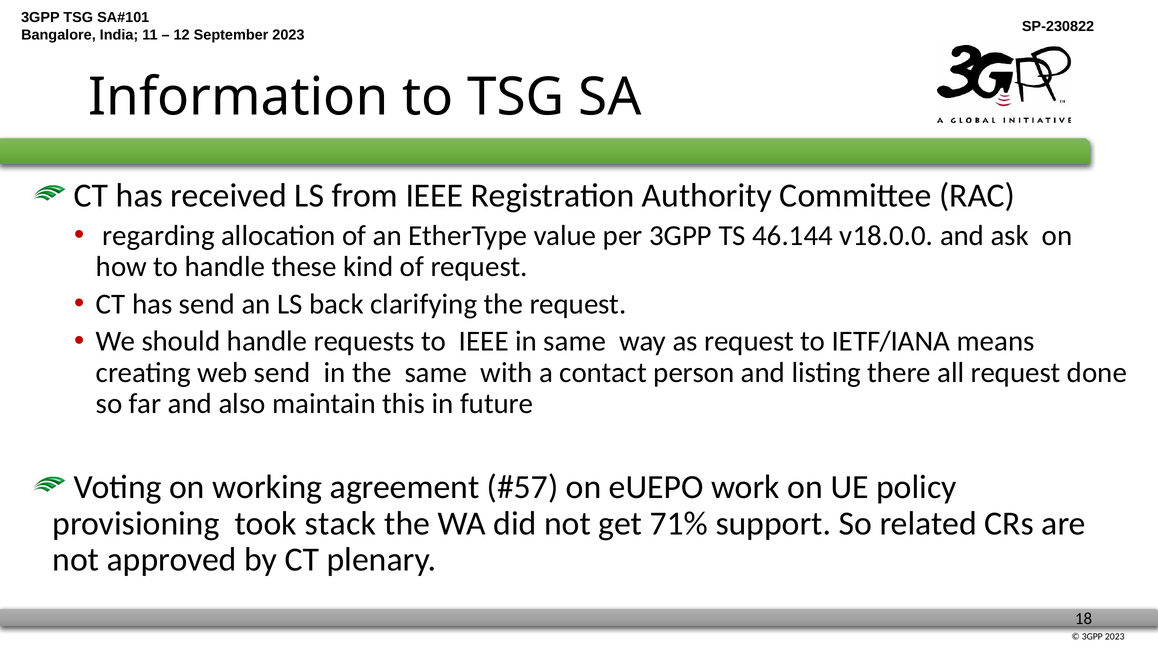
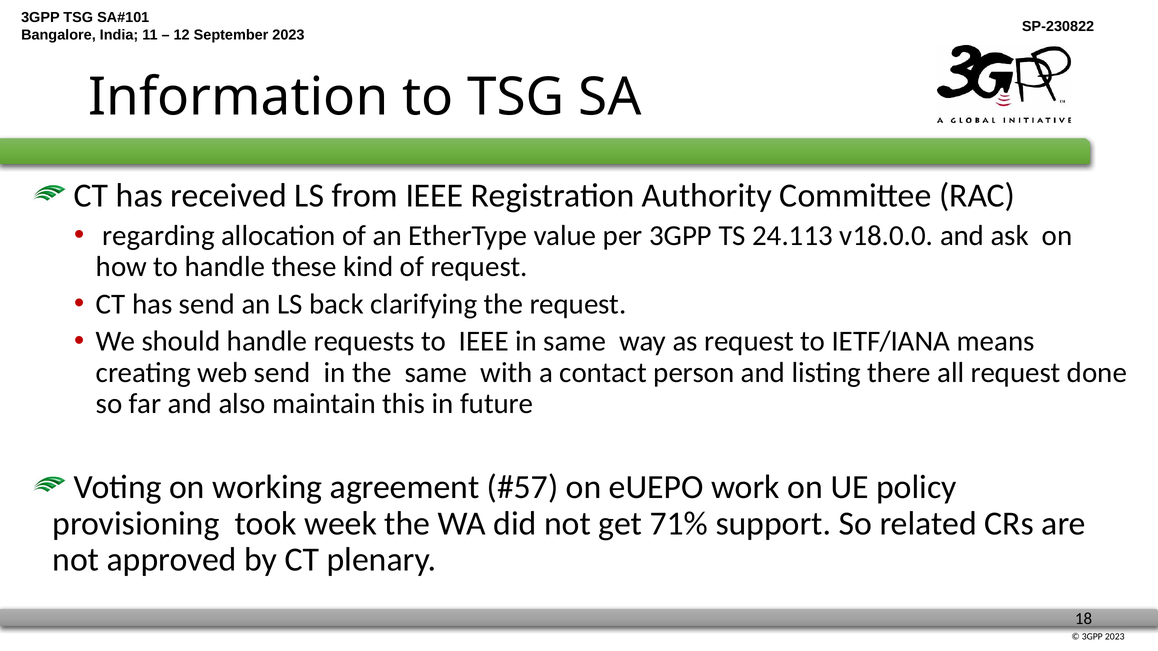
46.144: 46.144 -> 24.113 (793, 236)
stack: stack -> week (341, 524)
